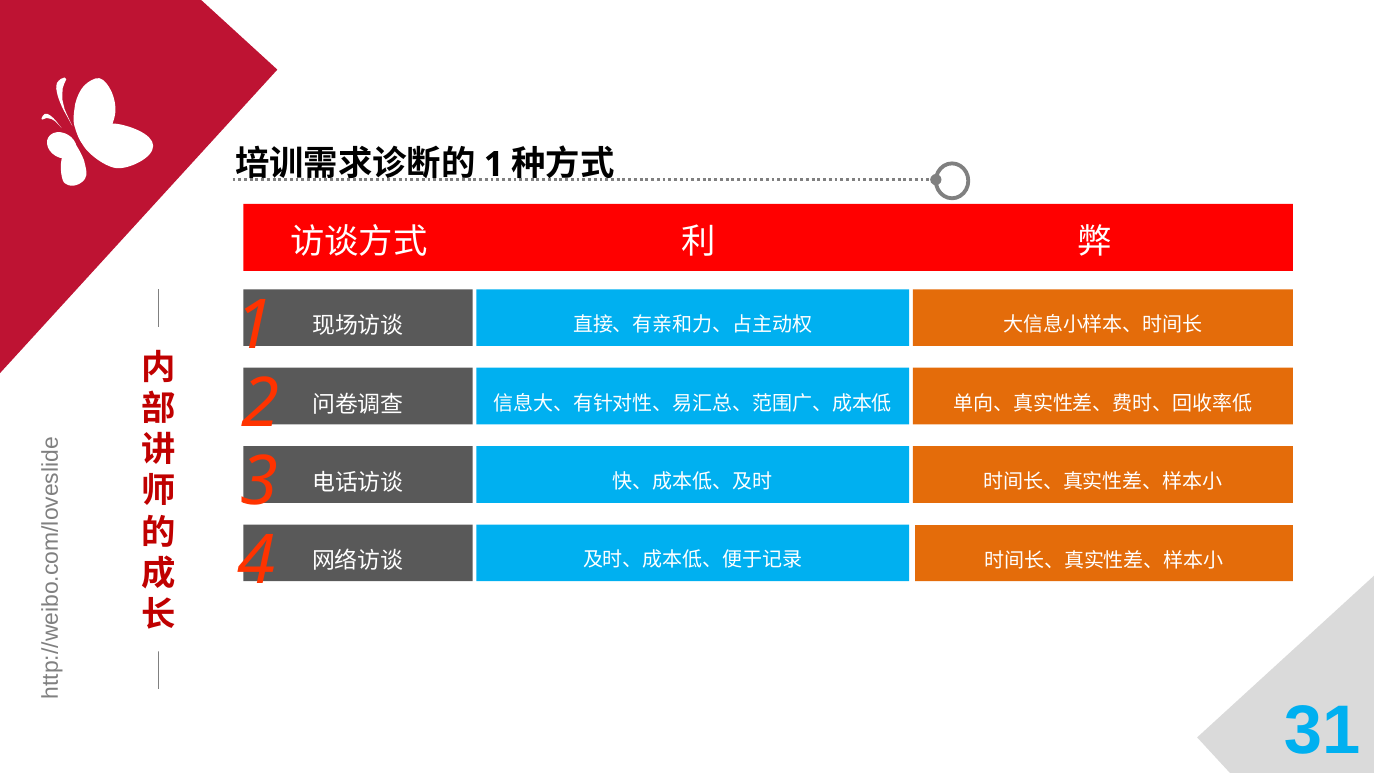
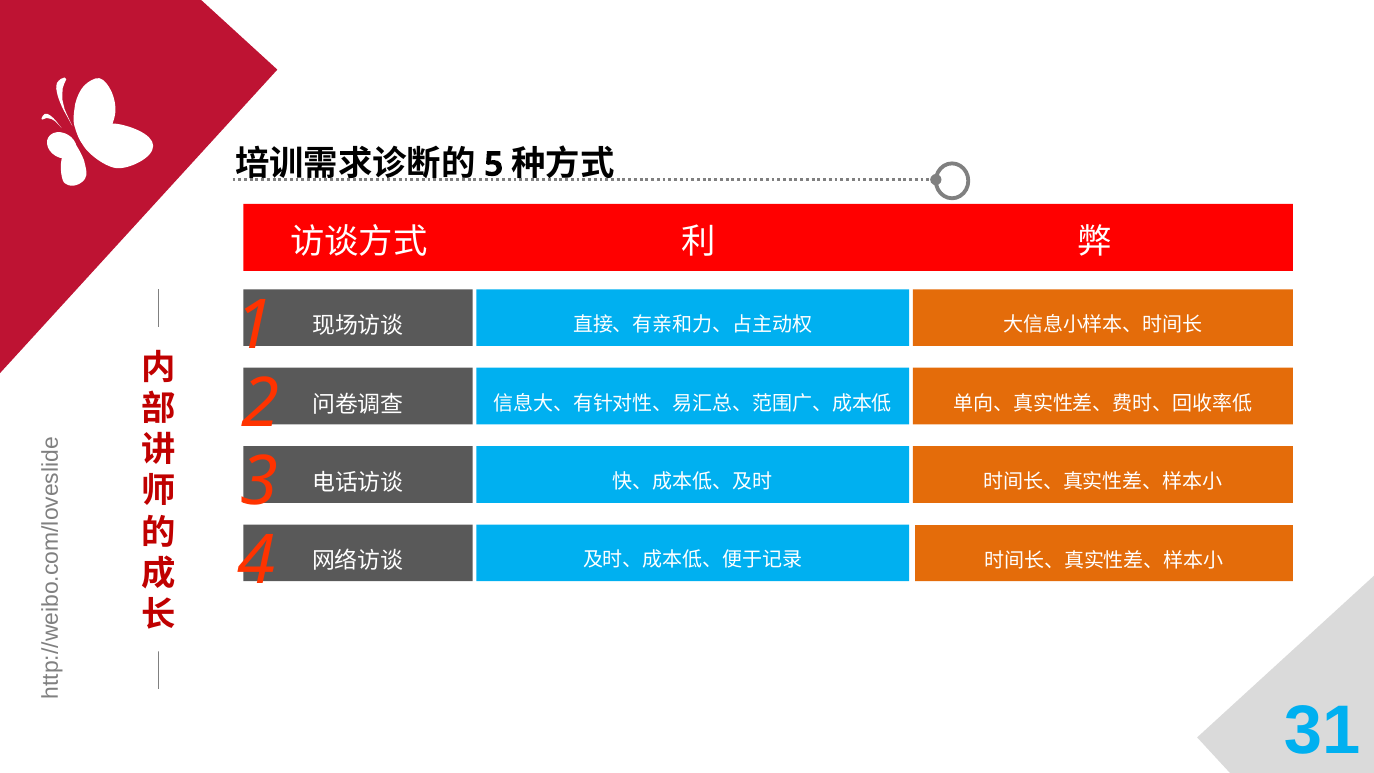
1: 1 -> 5 (494, 164)
